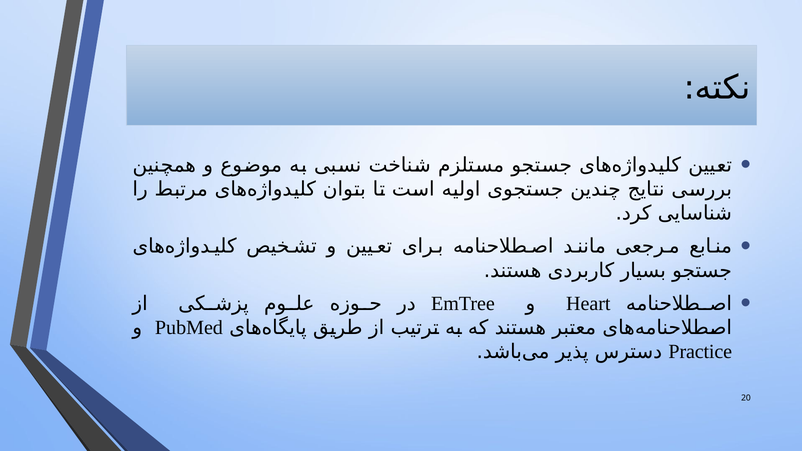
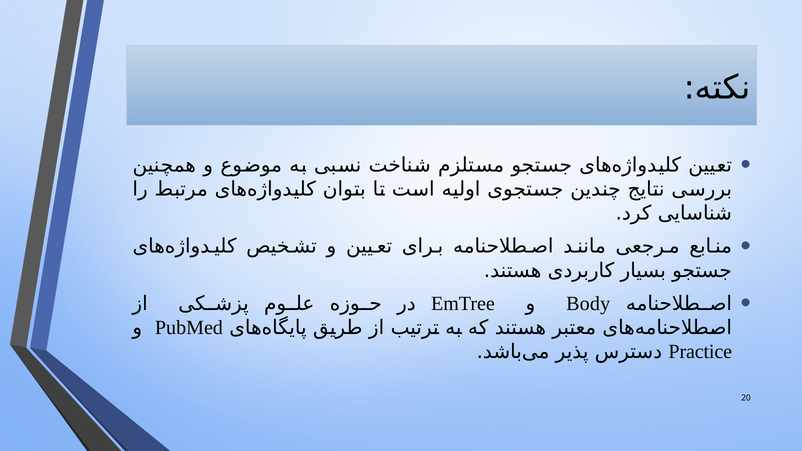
Heart: Heart -> Body (588, 304)
